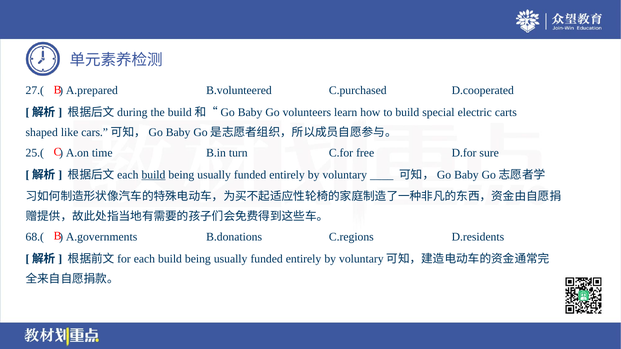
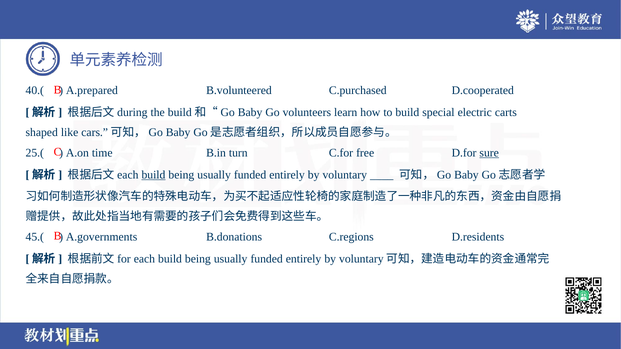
27.(: 27.( -> 40.( (35, 91)
sure underline: none -> present (489, 153)
68.(: 68.( -> 45.( (35, 237)
